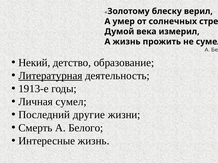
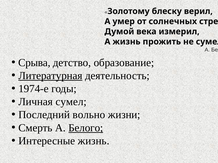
Некий: Некий -> Срыва (34, 63)
1913-е: 1913-е -> 1974-е (33, 89)
другие: другие -> вольно (89, 115)
Белого underline: none -> present (86, 128)
